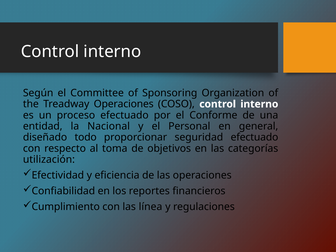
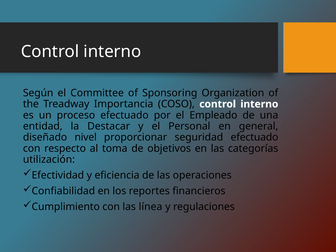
Treadway Operaciones: Operaciones -> Importancia (124, 104)
Conforme: Conforme -> Empleado (213, 115)
Nacional: Nacional -> Destacar (109, 126)
todo: todo -> nivel (86, 137)
